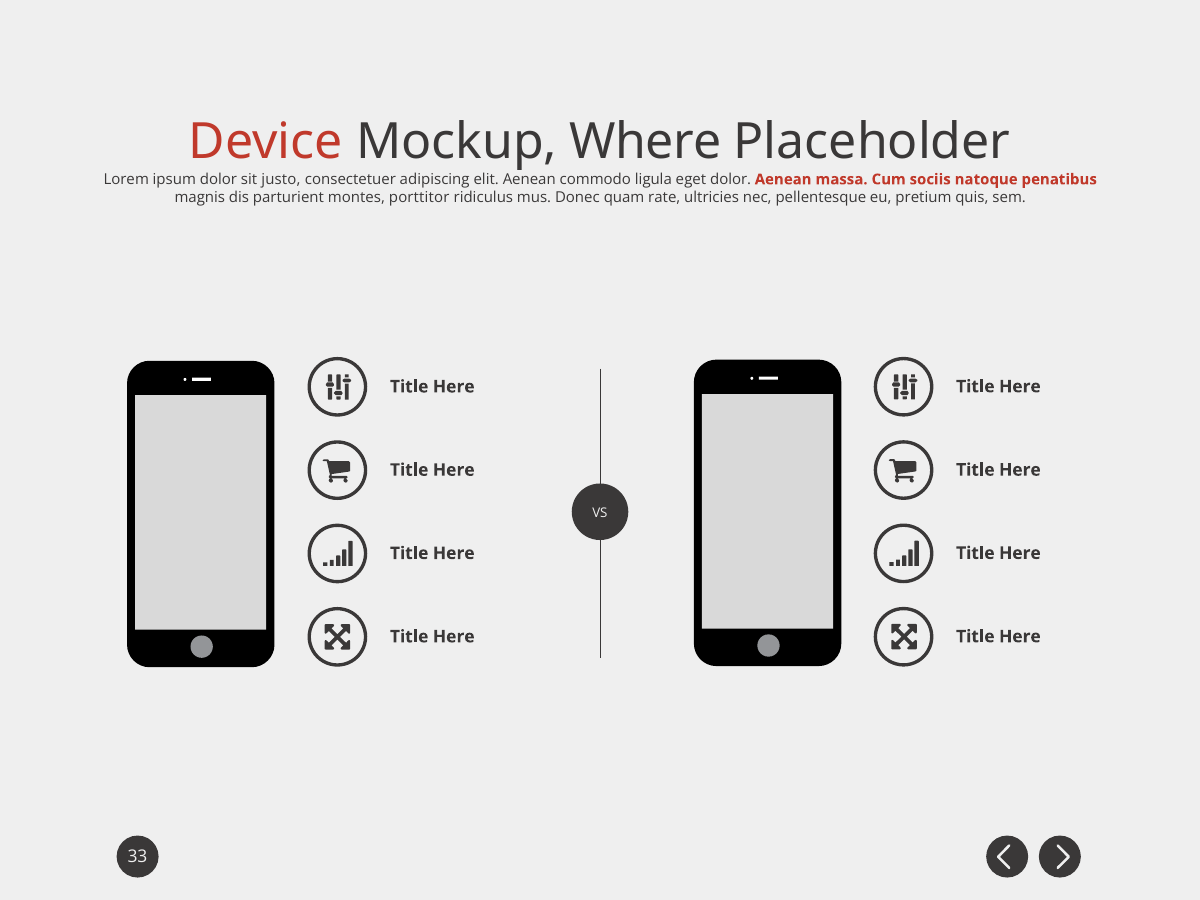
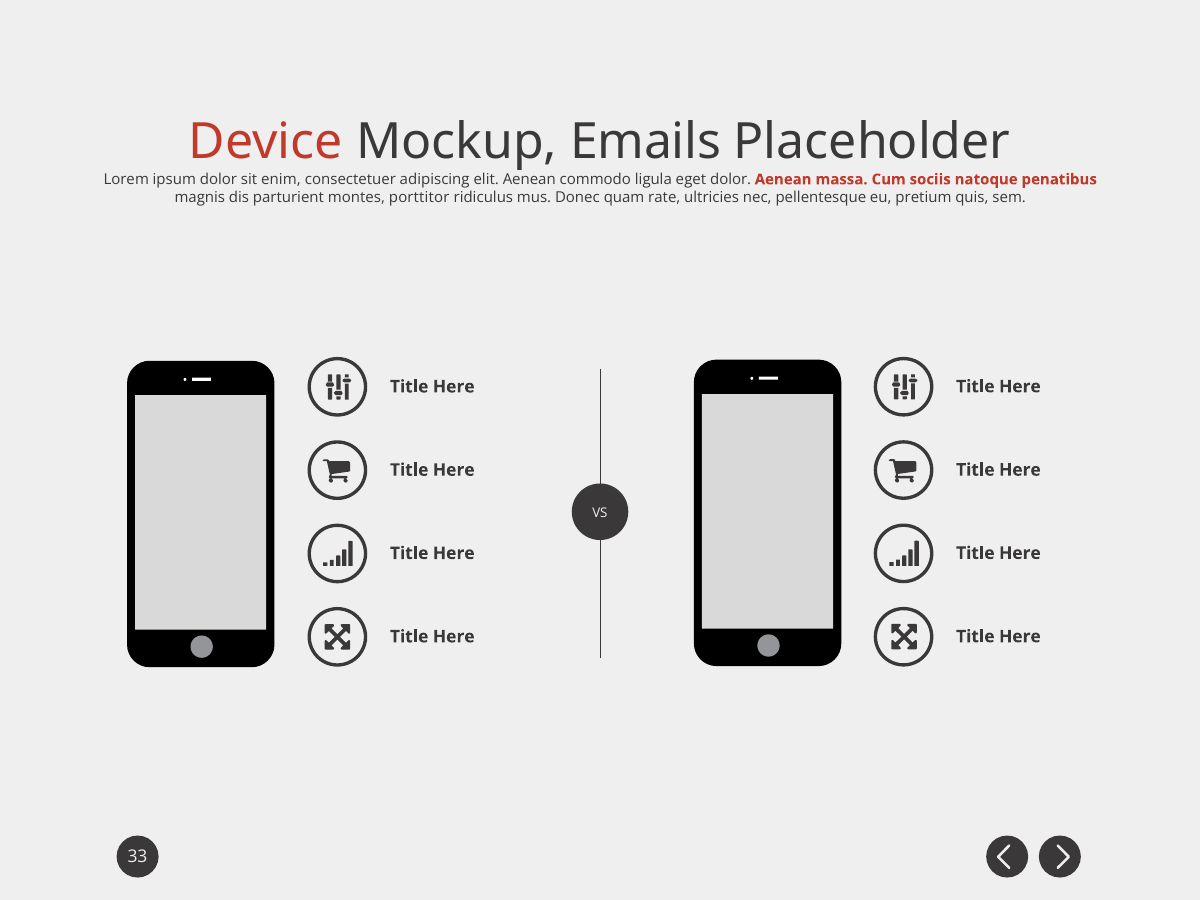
Where: Where -> Emails (646, 142)
justo: justo -> enim (281, 179)
